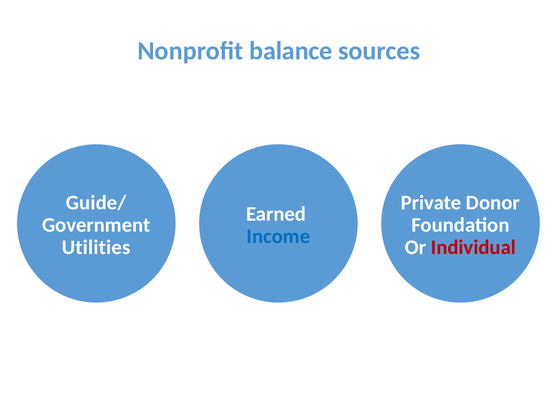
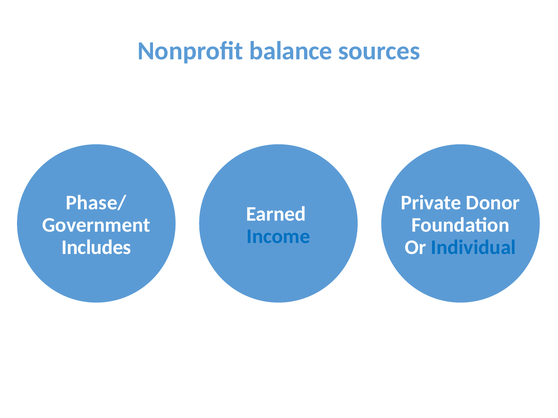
Guide/: Guide/ -> Phase/ (96, 203)
Utilities: Utilities -> Includes (96, 248)
Individual colour: red -> blue (473, 248)
